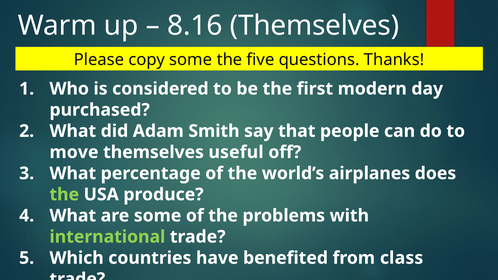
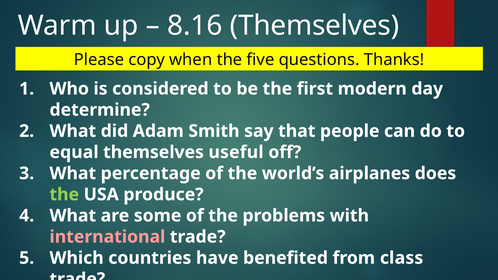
copy some: some -> when (191, 60)
purchased: purchased -> determine (100, 110)
move: move -> equal (74, 152)
international colour: light green -> pink (107, 237)
